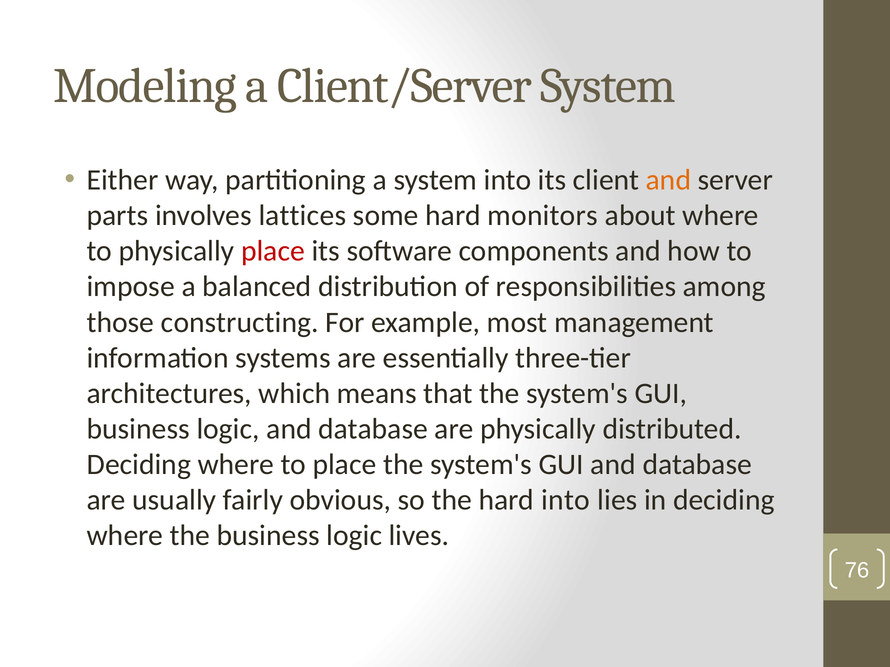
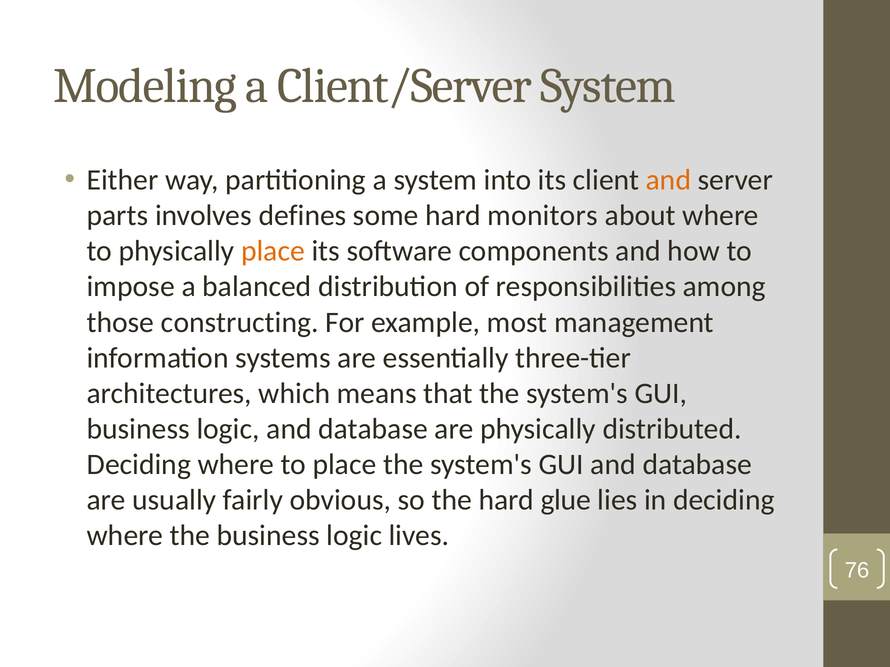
lattices: lattices -> defines (302, 216)
place colour: red -> orange (273, 251)
hard into: into -> glue (566, 500)
